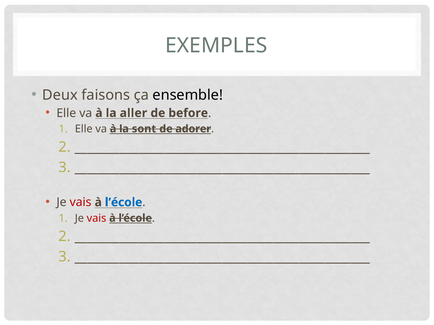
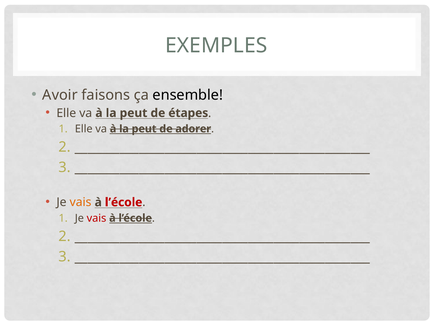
Deux: Deux -> Avoir (60, 95)
aller: aller -> peut (134, 113)
before: before -> étapes (188, 113)
sont: sont -> peut (144, 129)
vais colour: red -> orange (81, 203)
l’école colour: blue -> red (124, 203)
